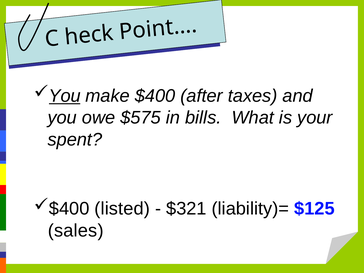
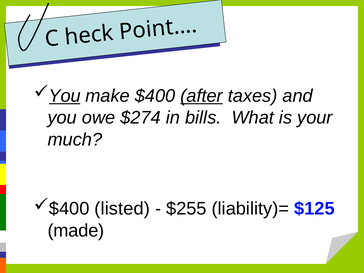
after underline: none -> present (202, 96)
$575: $575 -> $274 (141, 118)
spent: spent -> much (75, 140)
$321: $321 -> $255 (186, 209)
sales: sales -> made (76, 231)
